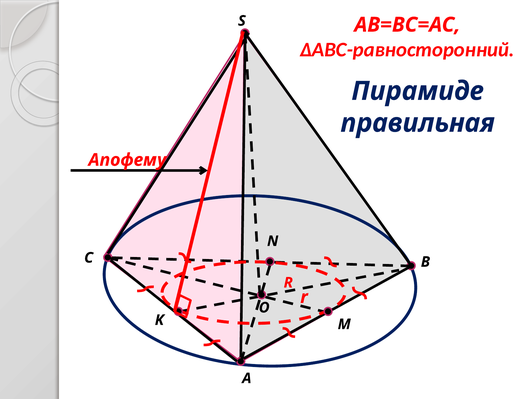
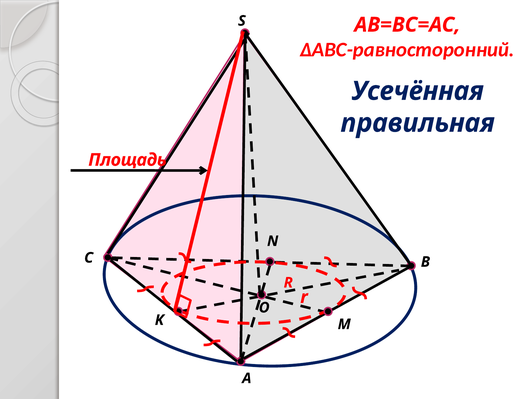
Пирамиде: Пирамиде -> Усечённая (418, 91)
Апофему: Апофему -> Площадь (128, 160)
